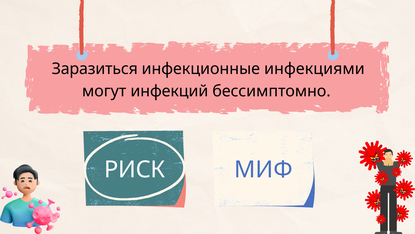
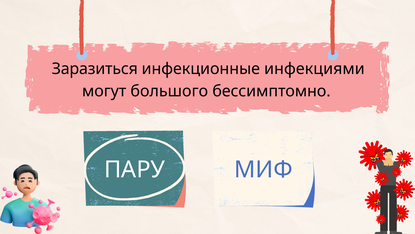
инфекций: инфекций -> большого (169, 91)
РИСК: РИСК -> ПАРУ (135, 169)
